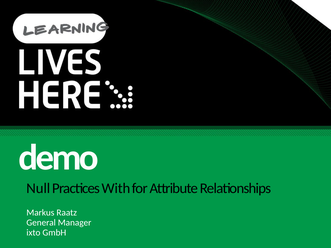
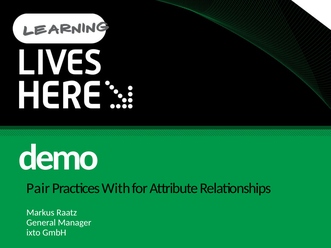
Null: Null -> Pair (38, 189)
